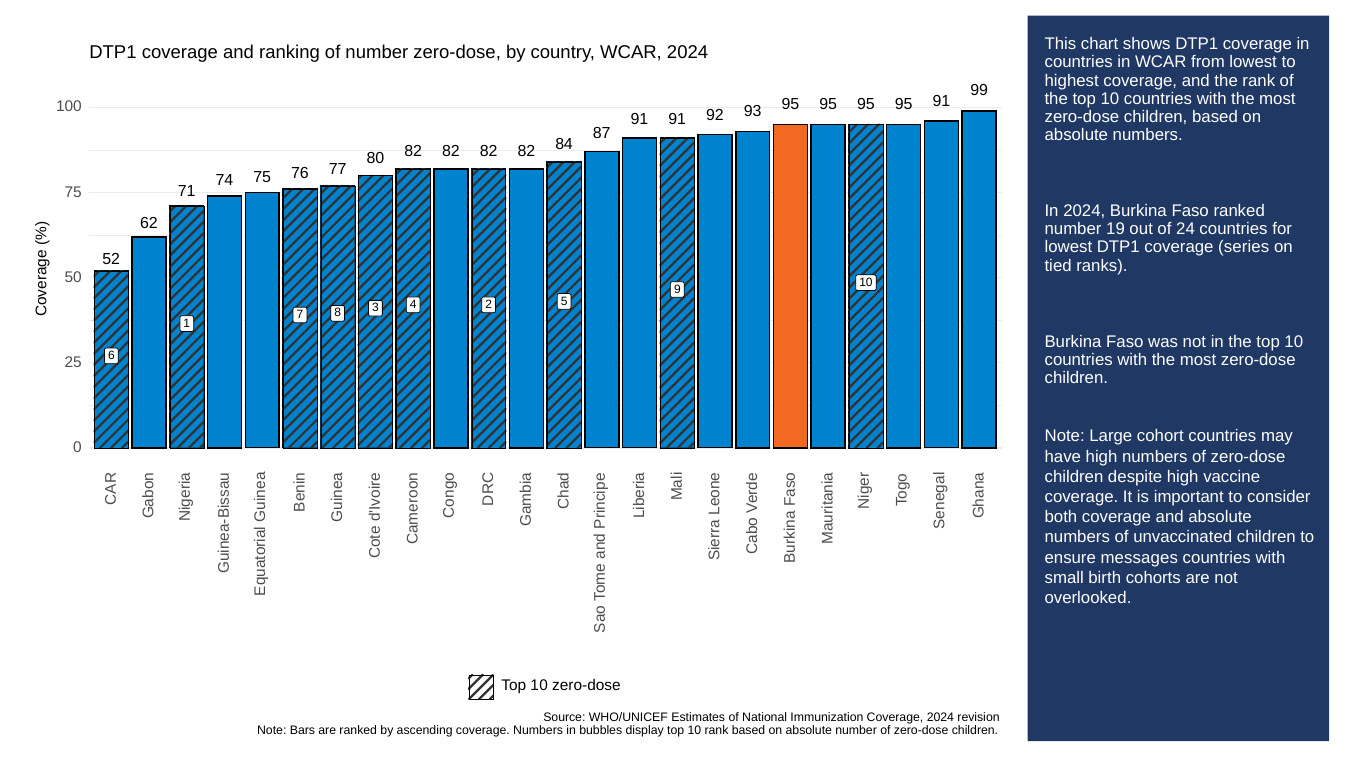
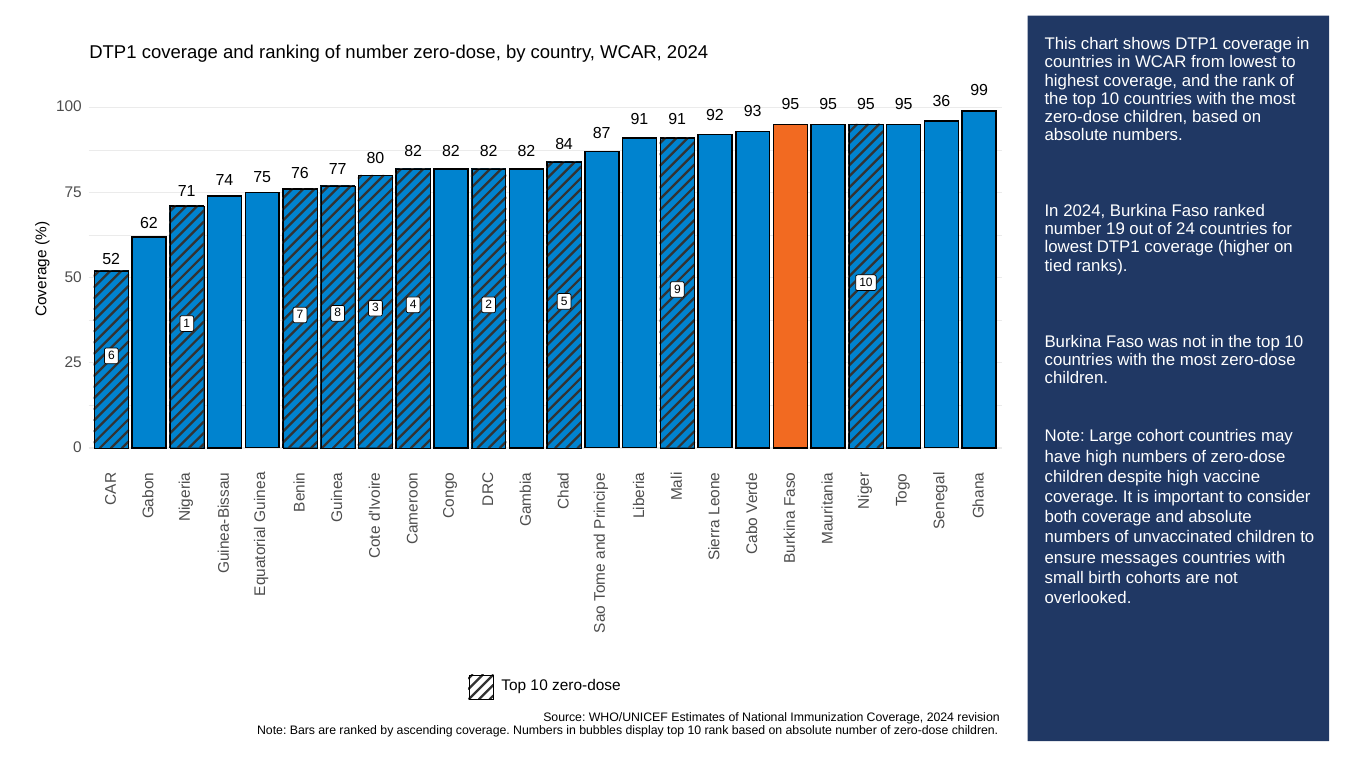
95 91: 91 -> 36 (941, 101)
series: series -> higher (1244, 247)
